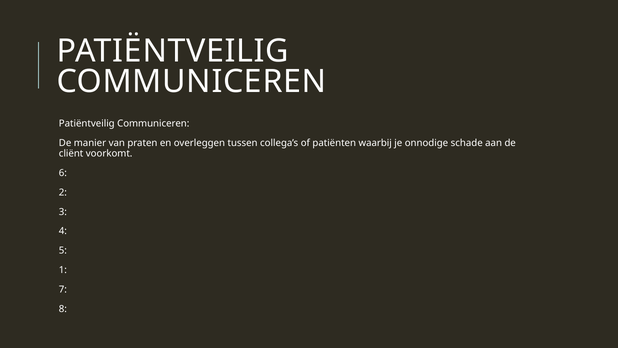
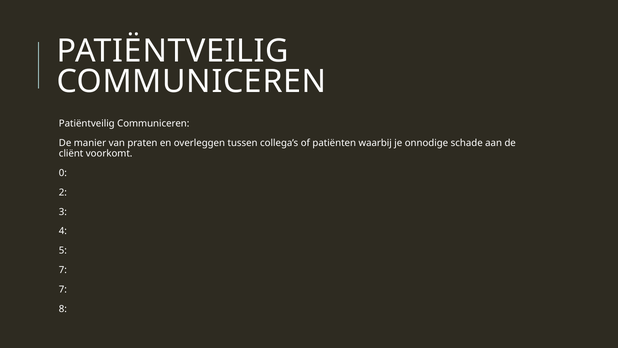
6: 6 -> 0 (63, 173)
1: 1 -> 7 (63, 270)
